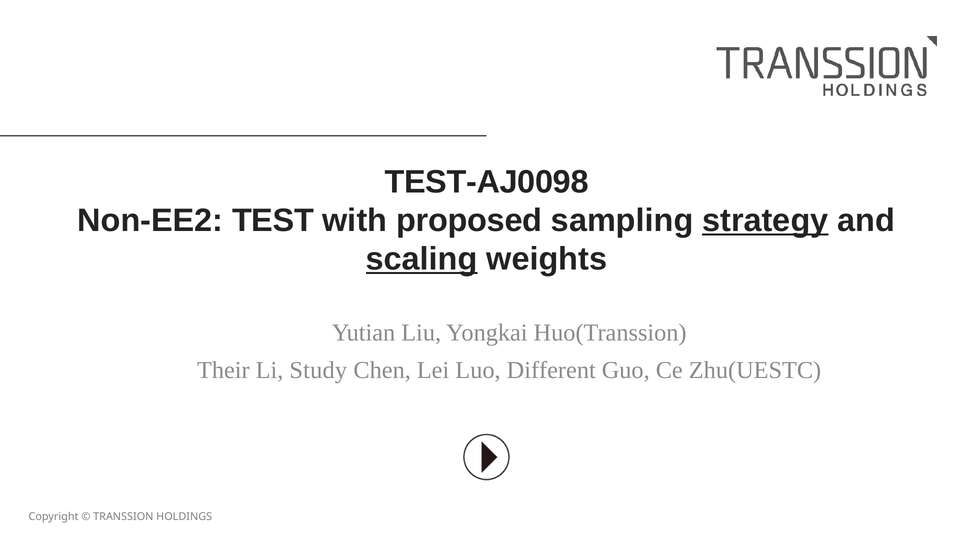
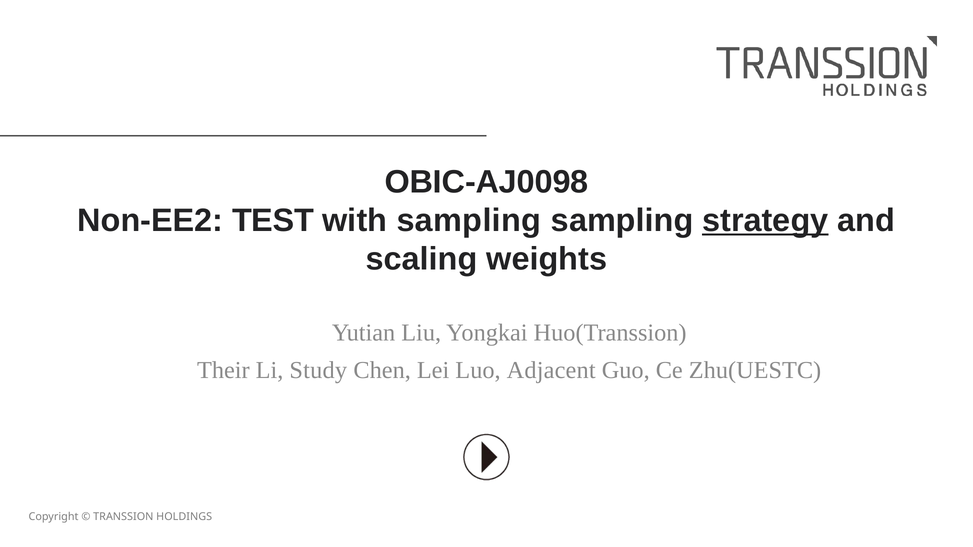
TEST-AJ0098: TEST-AJ0098 -> OBIC-AJ0098 (487, 182)
with proposed: proposed -> sampling (469, 221)
scaling underline: present -> none (422, 259)
Different: Different -> Adjacent (551, 370)
